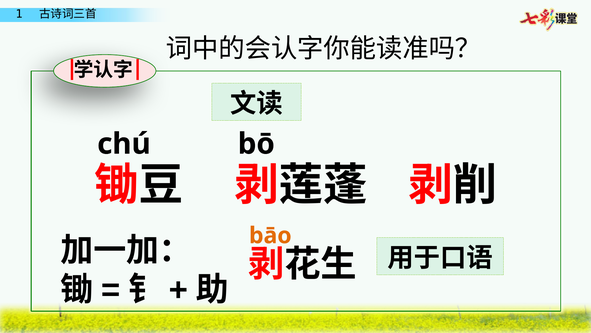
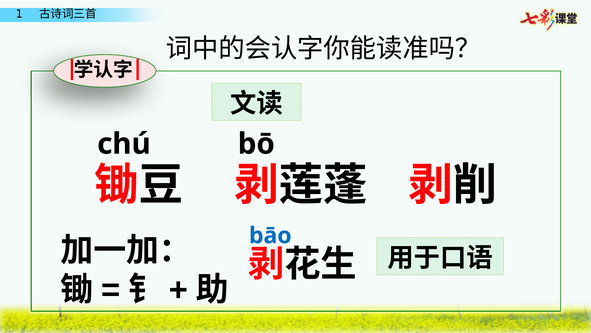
bāo colour: orange -> blue (270, 235)
